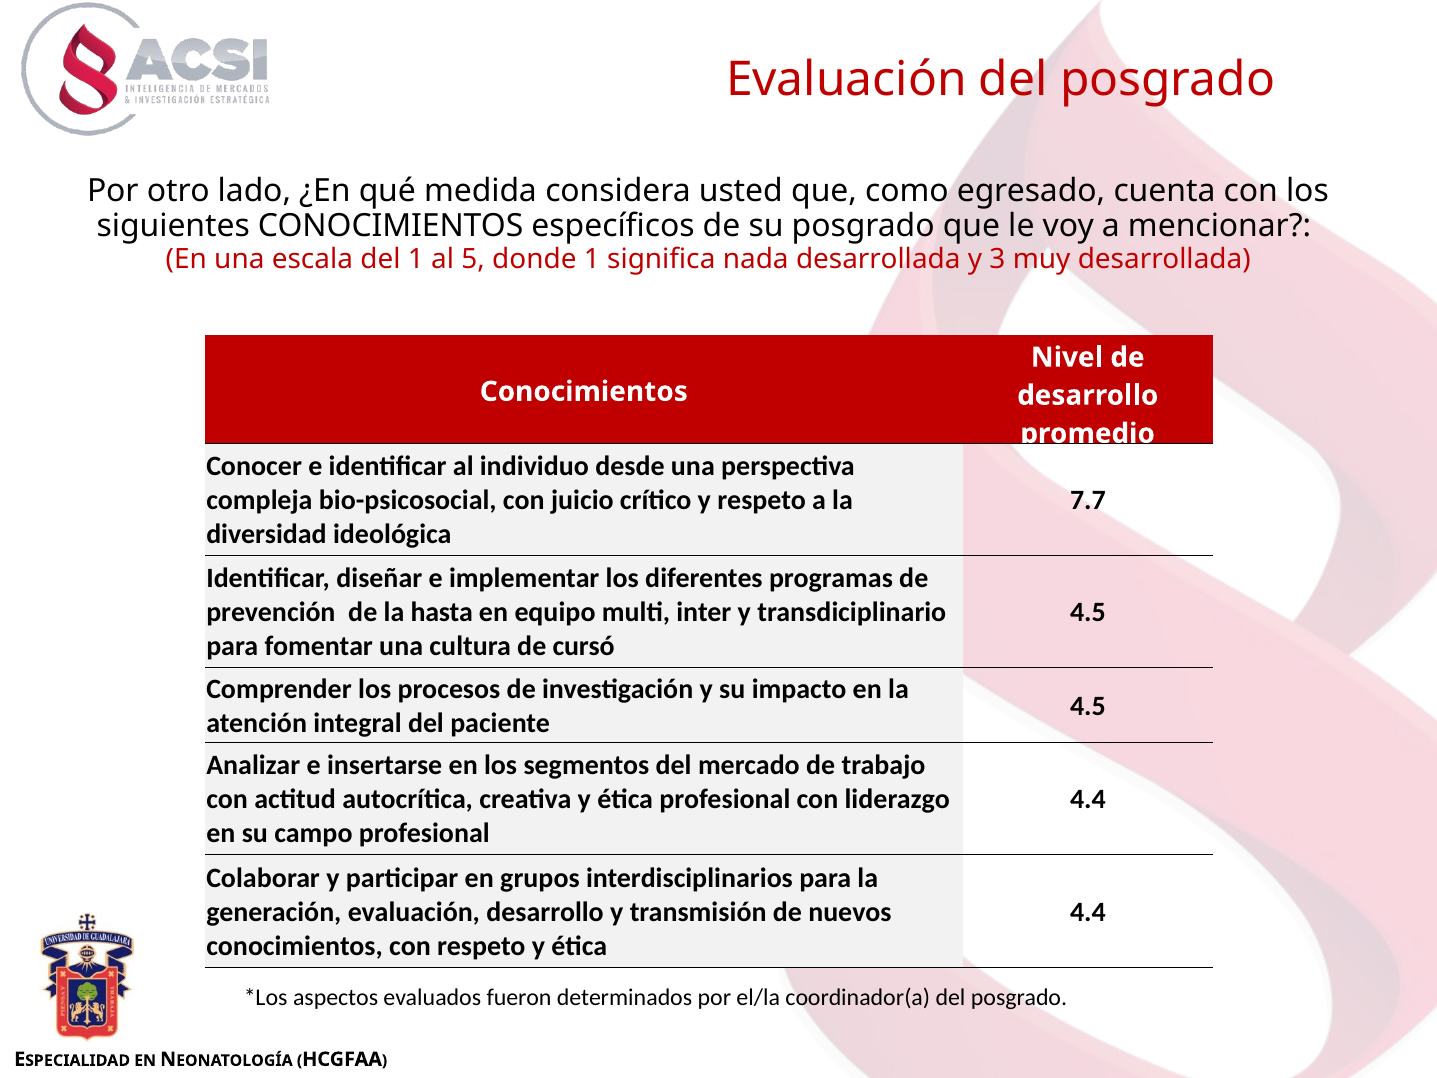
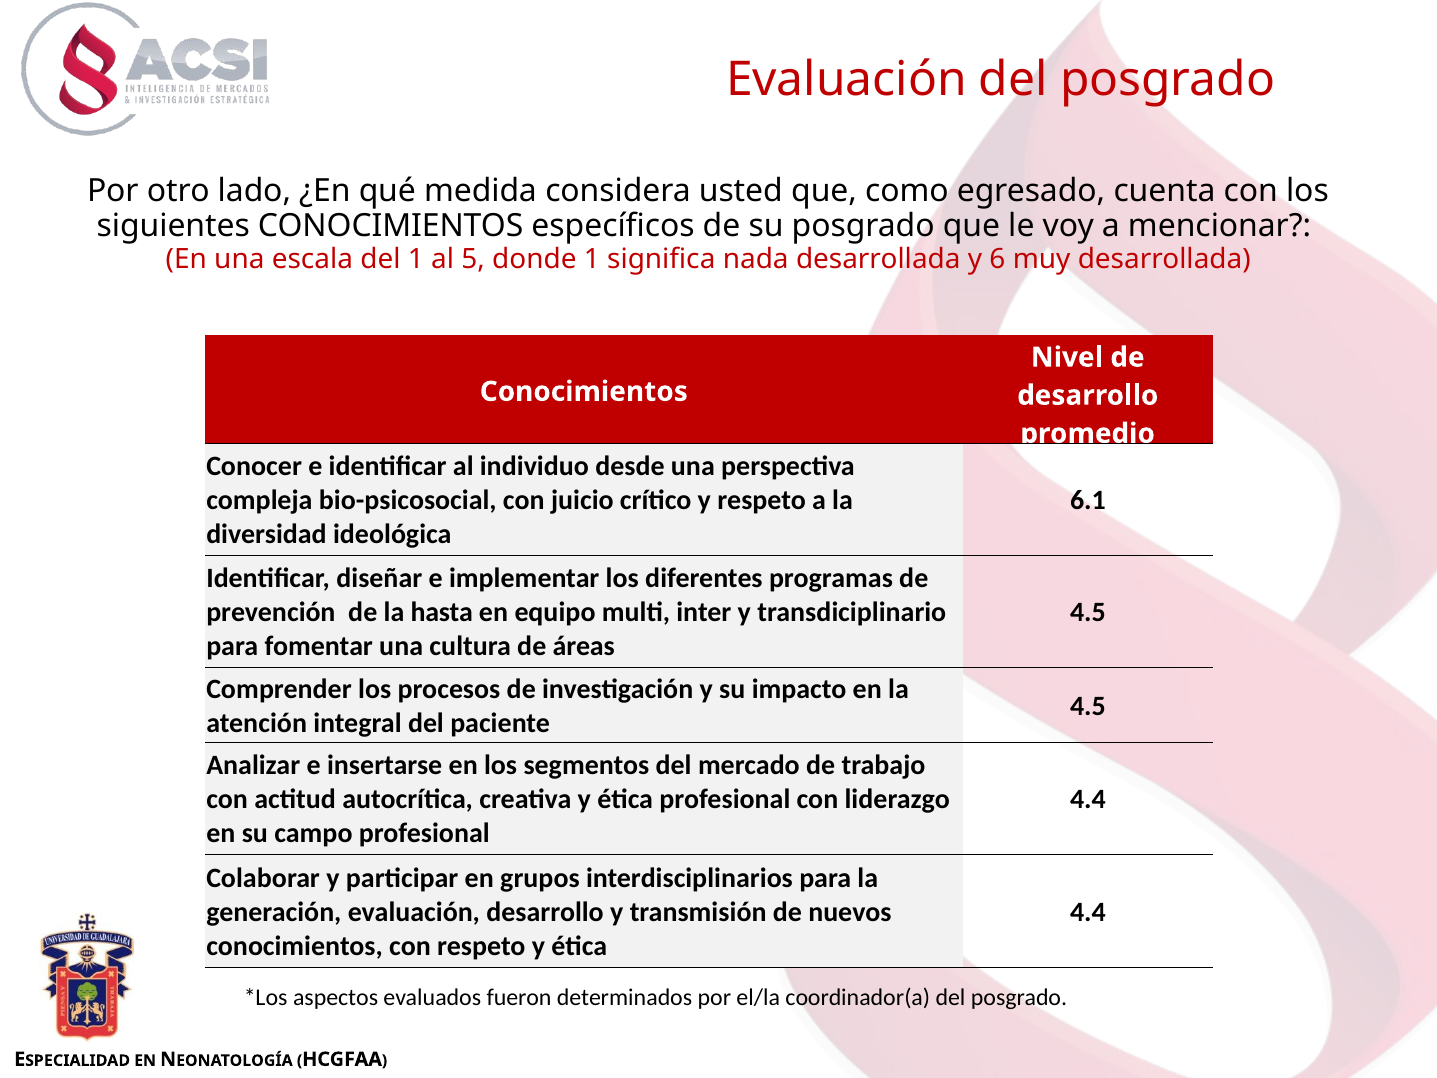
3: 3 -> 6 (997, 260)
7.7: 7.7 -> 6.1 (1088, 500)
cursó: cursó -> áreas (584, 646)
